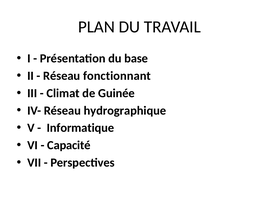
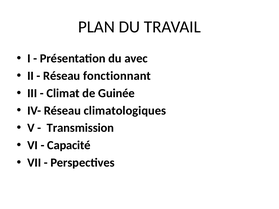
base: base -> avec (136, 59)
hydrographique: hydrographique -> climatologiques (125, 111)
Informatique: Informatique -> Transmission (80, 128)
